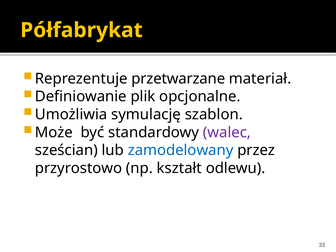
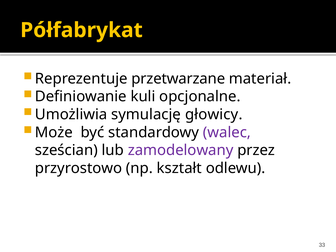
plik: plik -> kuli (143, 97)
szablon: szablon -> głowicy (214, 114)
zamodelowany colour: blue -> purple (181, 150)
